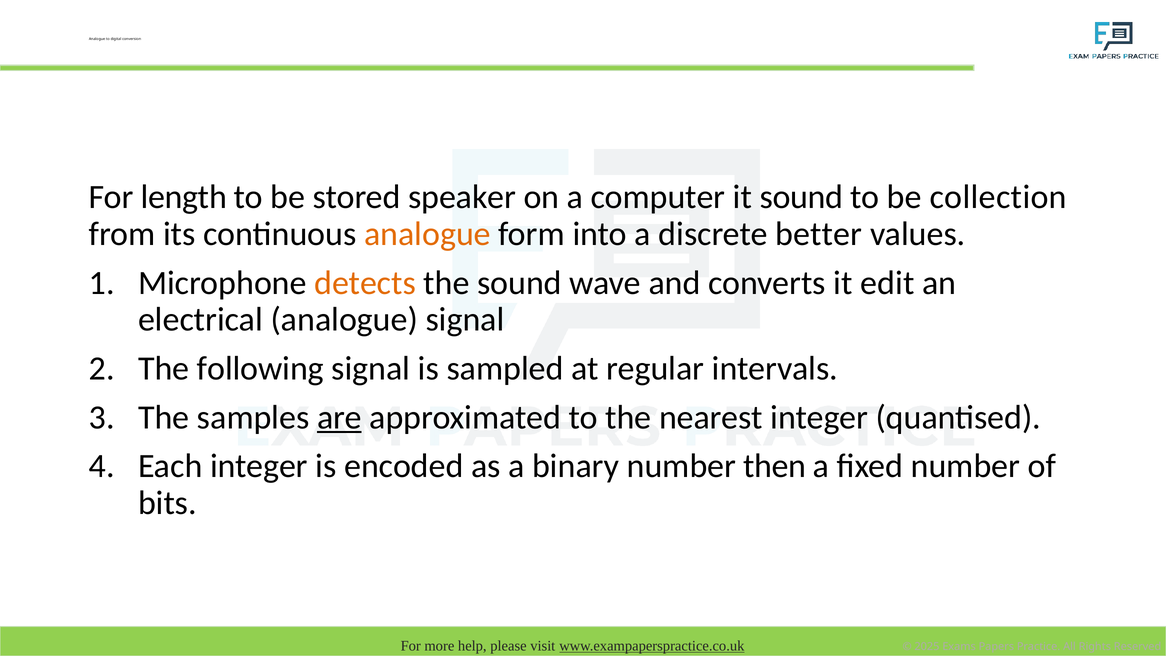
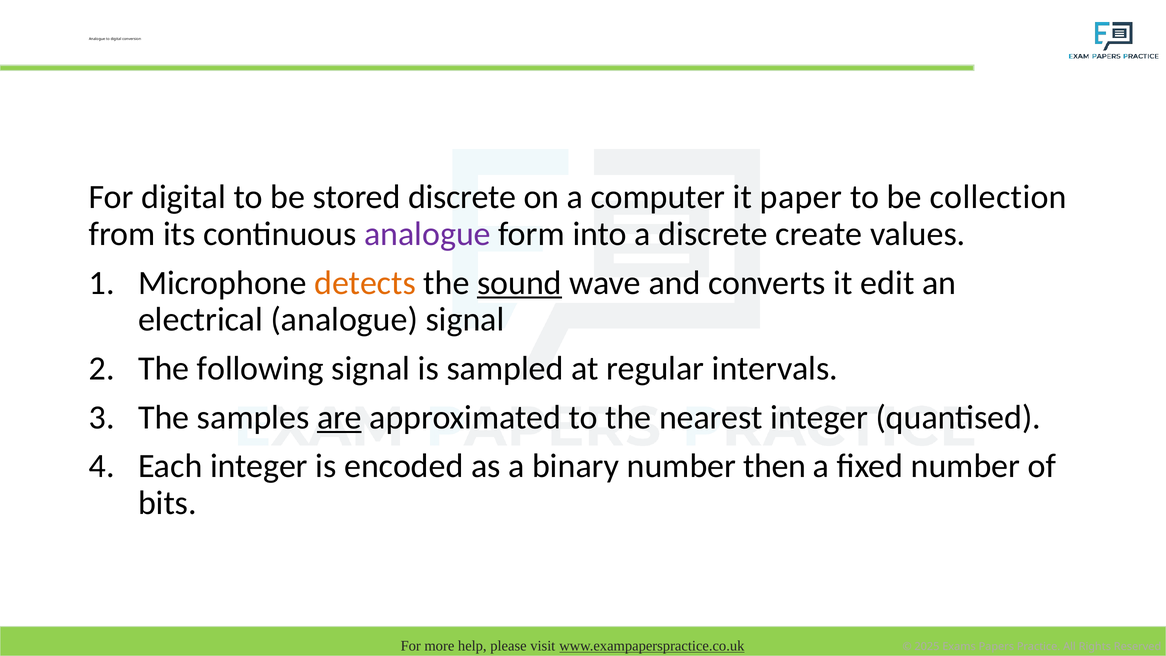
For length: length -> digital (184, 197)
stored speaker: speaker -> discrete (462, 197)
it sound: sound -> paper (801, 197)
analogue colour: orange -> purple (427, 234)
better: better -> create (819, 234)
sound underline: none -> present (519, 283)
